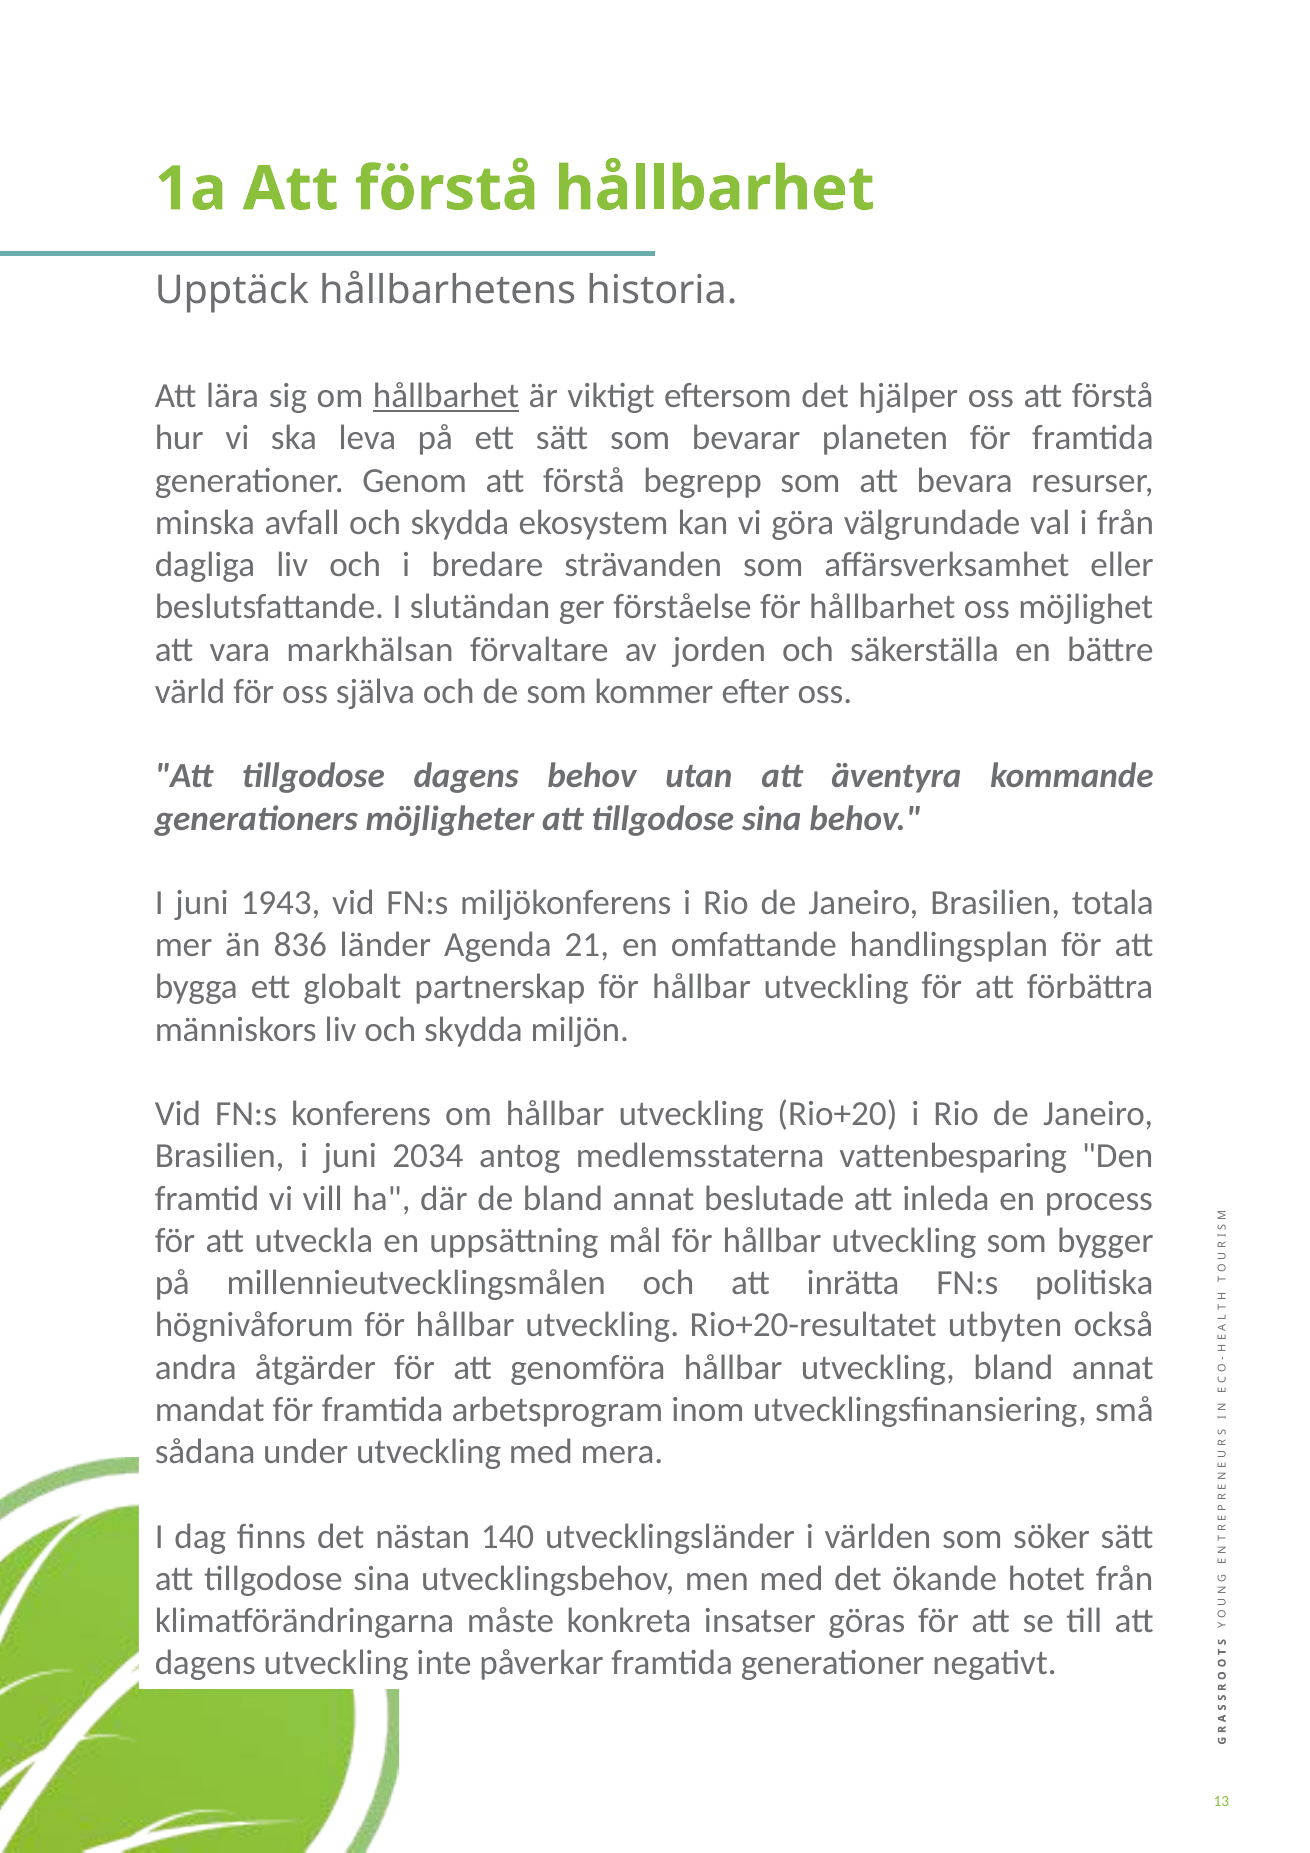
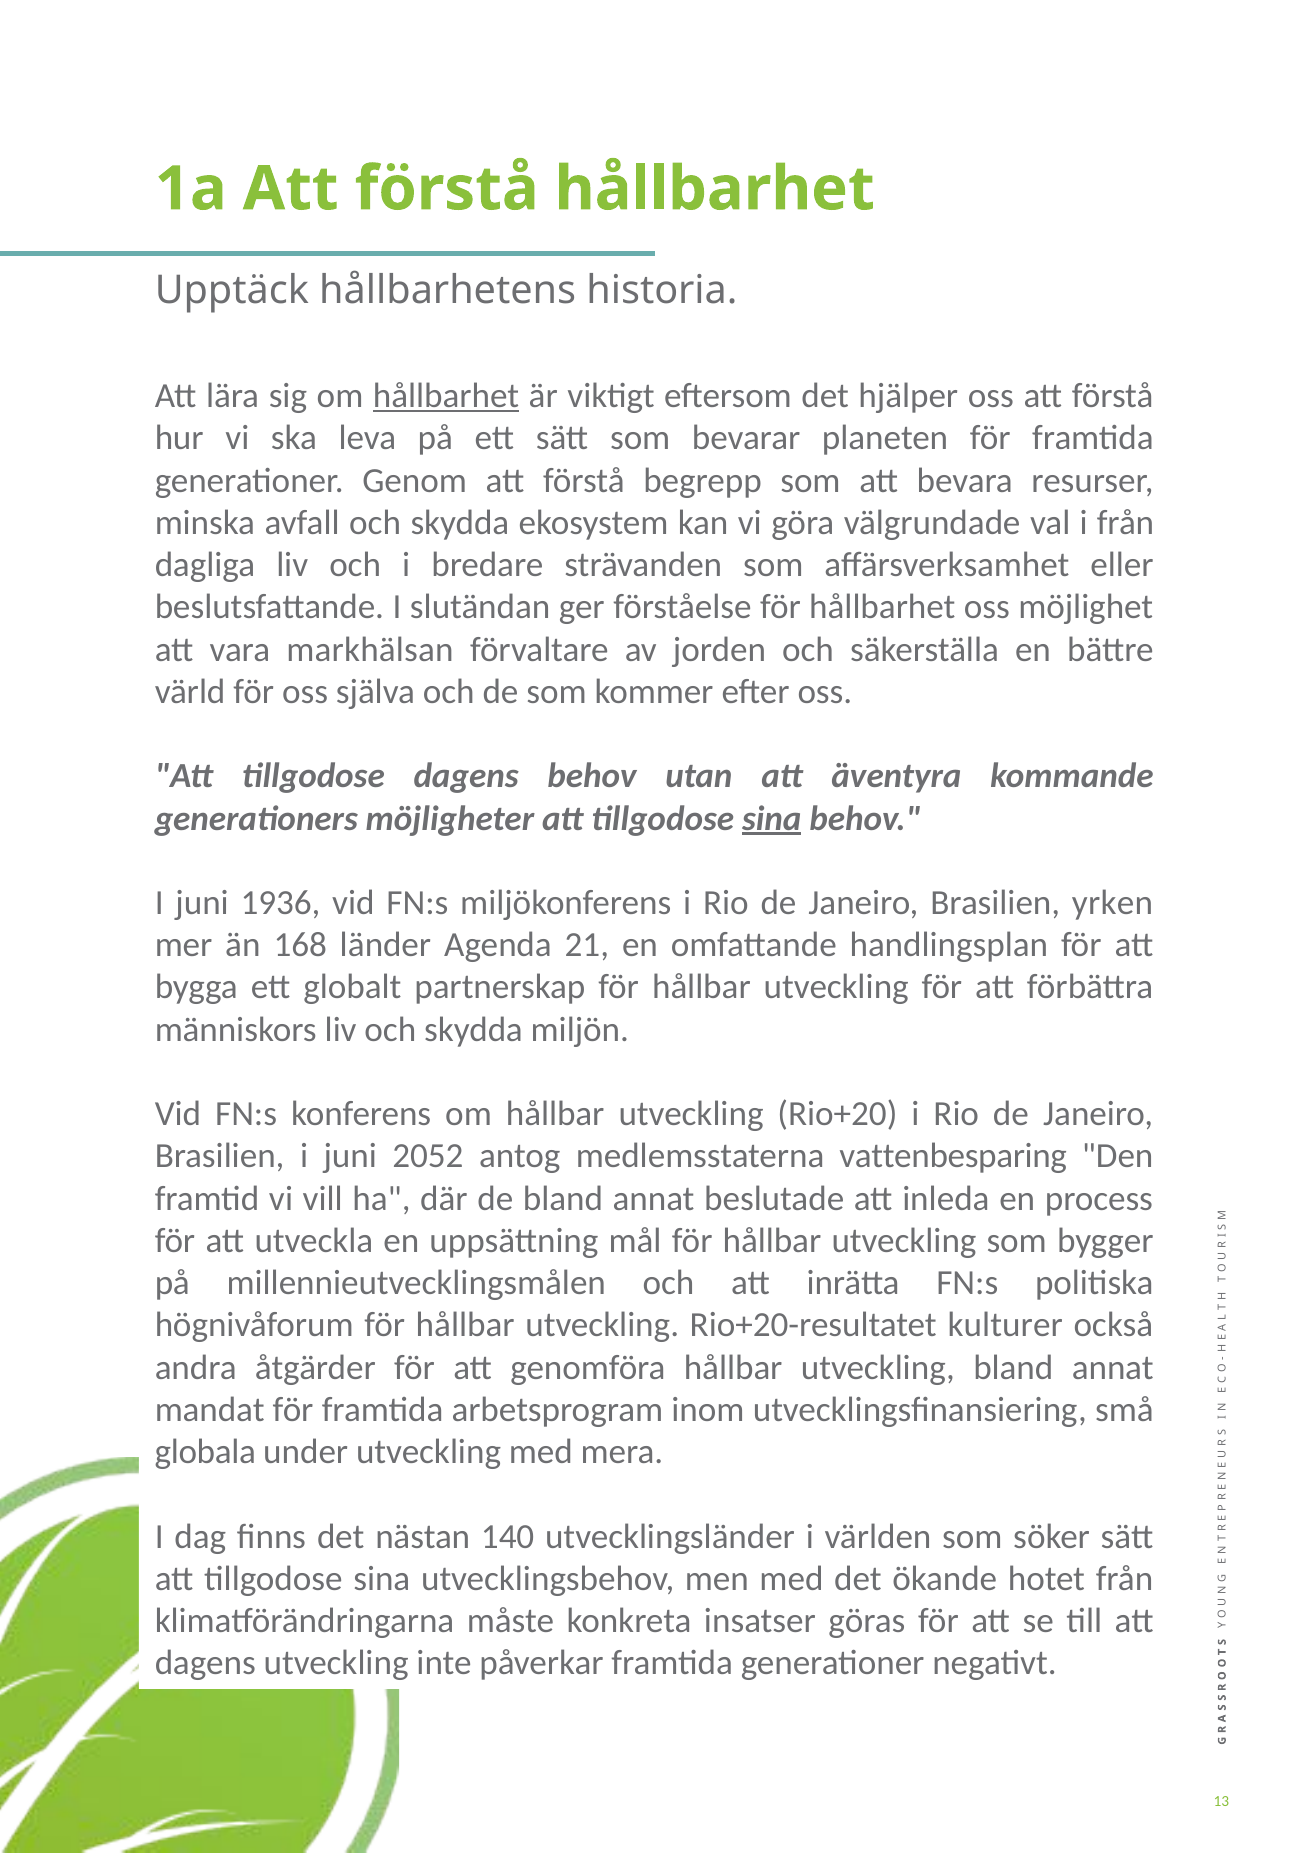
sina underline: none -> present (772, 818)
1943: 1943 -> 1936 (280, 903)
totala: totala -> yrken (1112, 903)
836: 836 -> 168 (300, 945)
2034: 2034 -> 2052 (428, 1156)
utbyten: utbyten -> kulturer (1005, 1325)
sådana: sådana -> globala (205, 1452)
